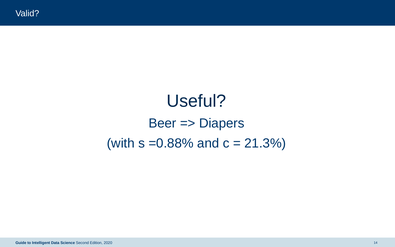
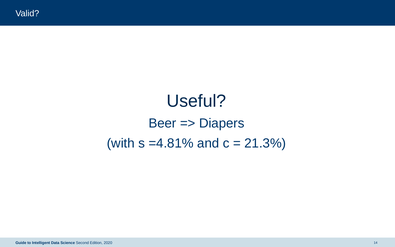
=0.88%: =0.88% -> =4.81% (171, 143)
